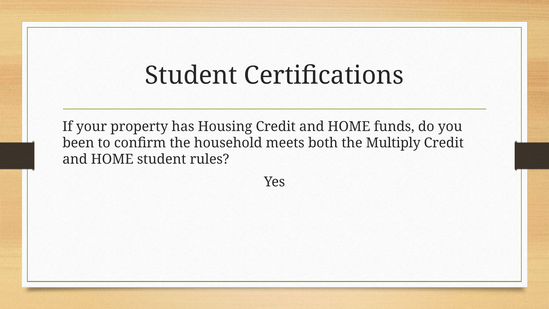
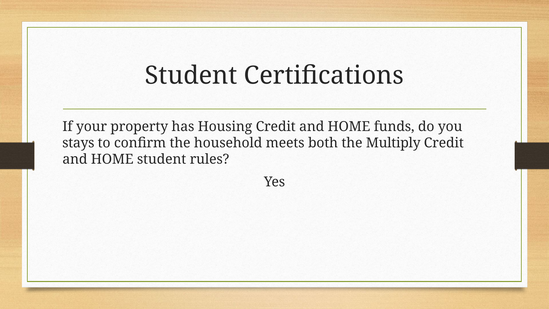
been: been -> stays (78, 143)
